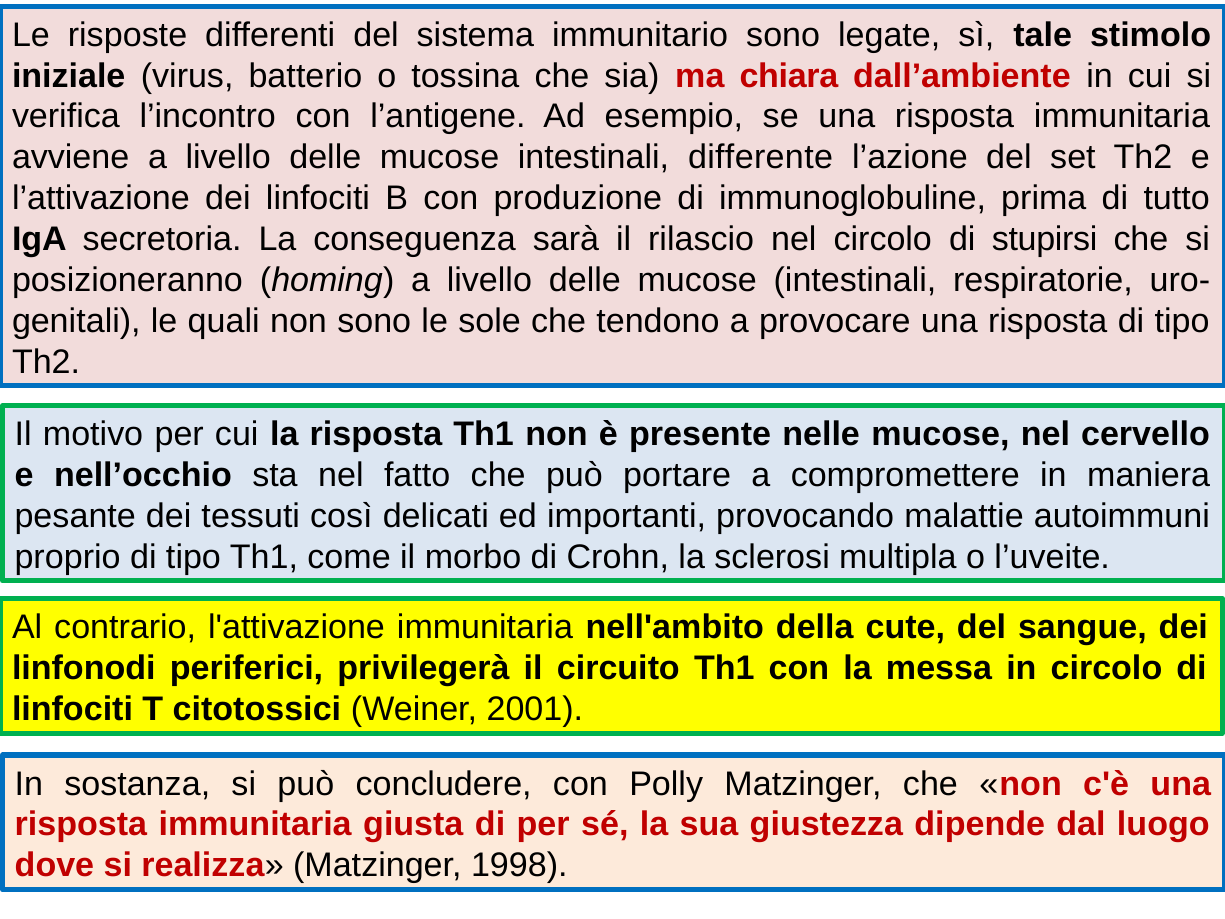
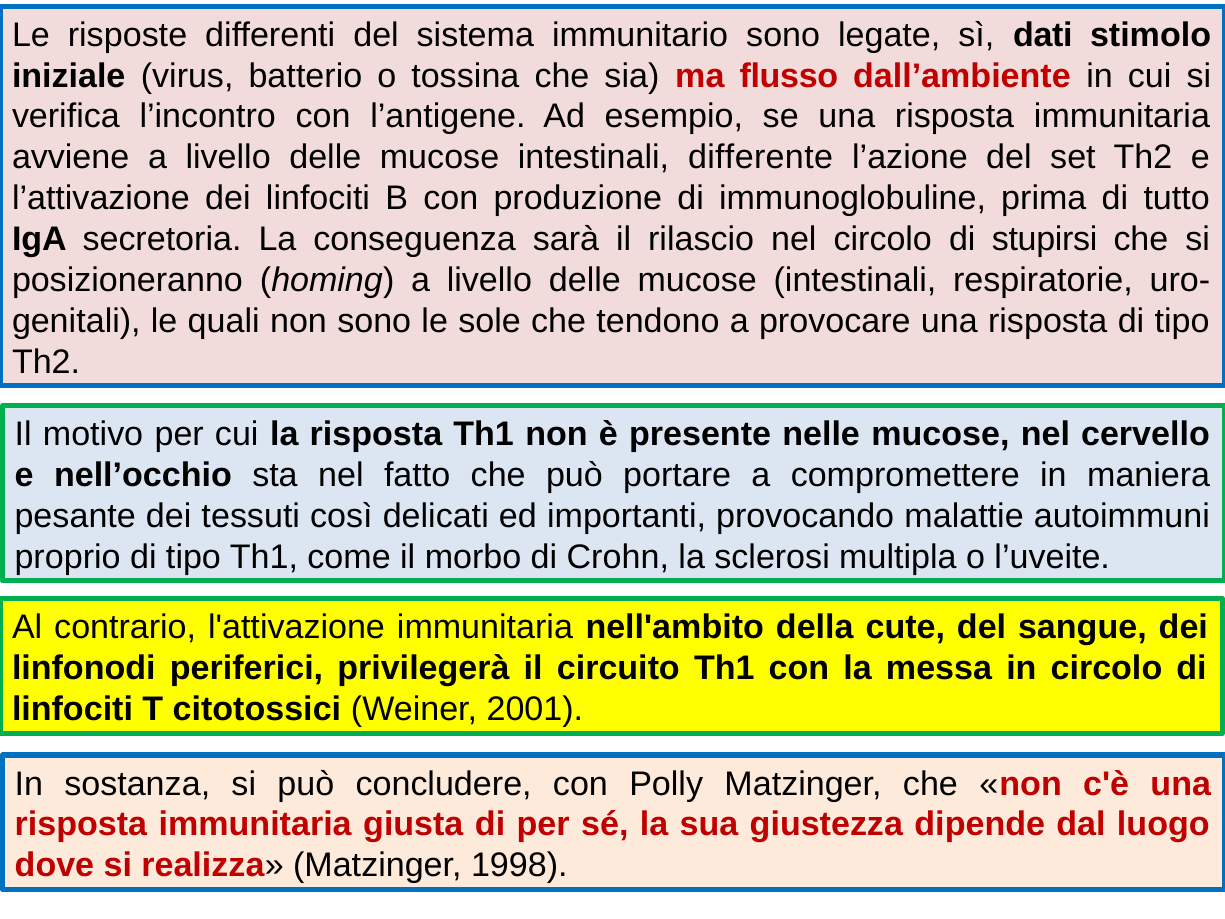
tale: tale -> dati (1043, 35)
chiara: chiara -> flusso (789, 76)
